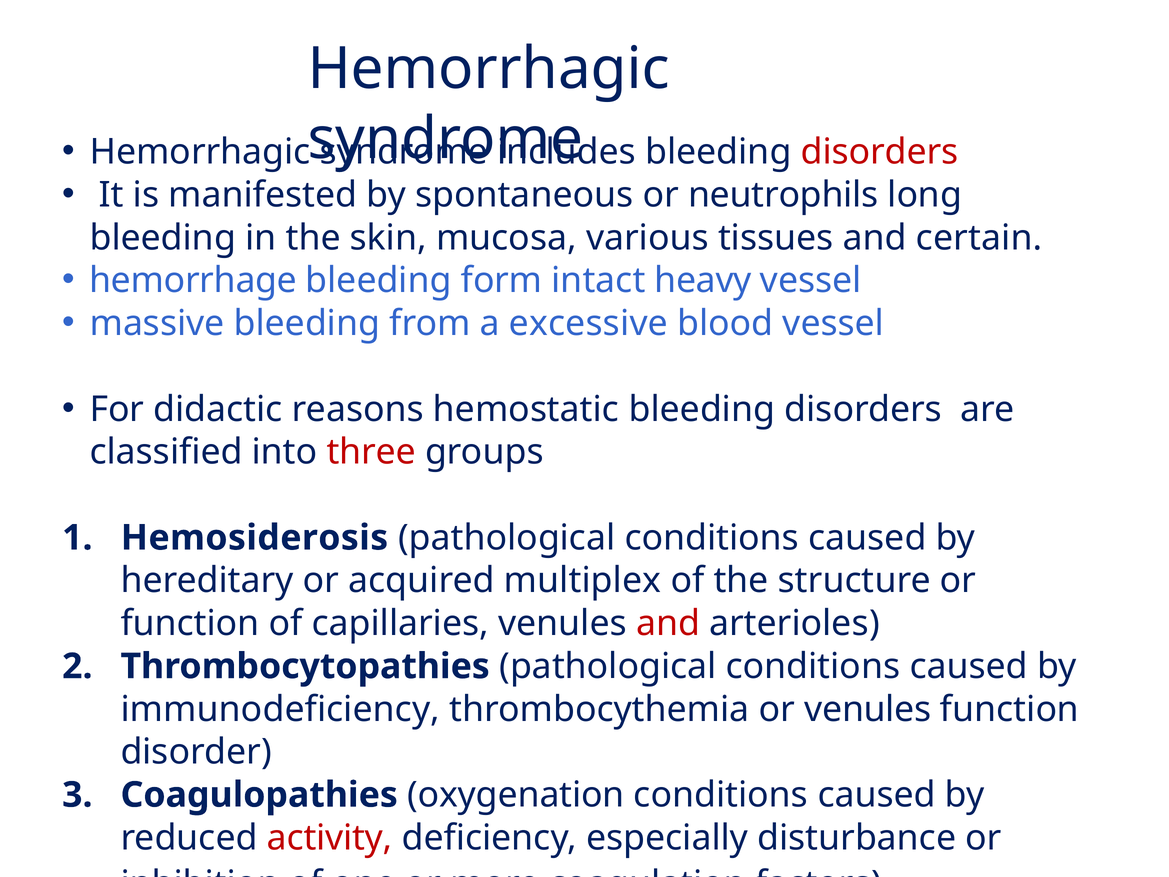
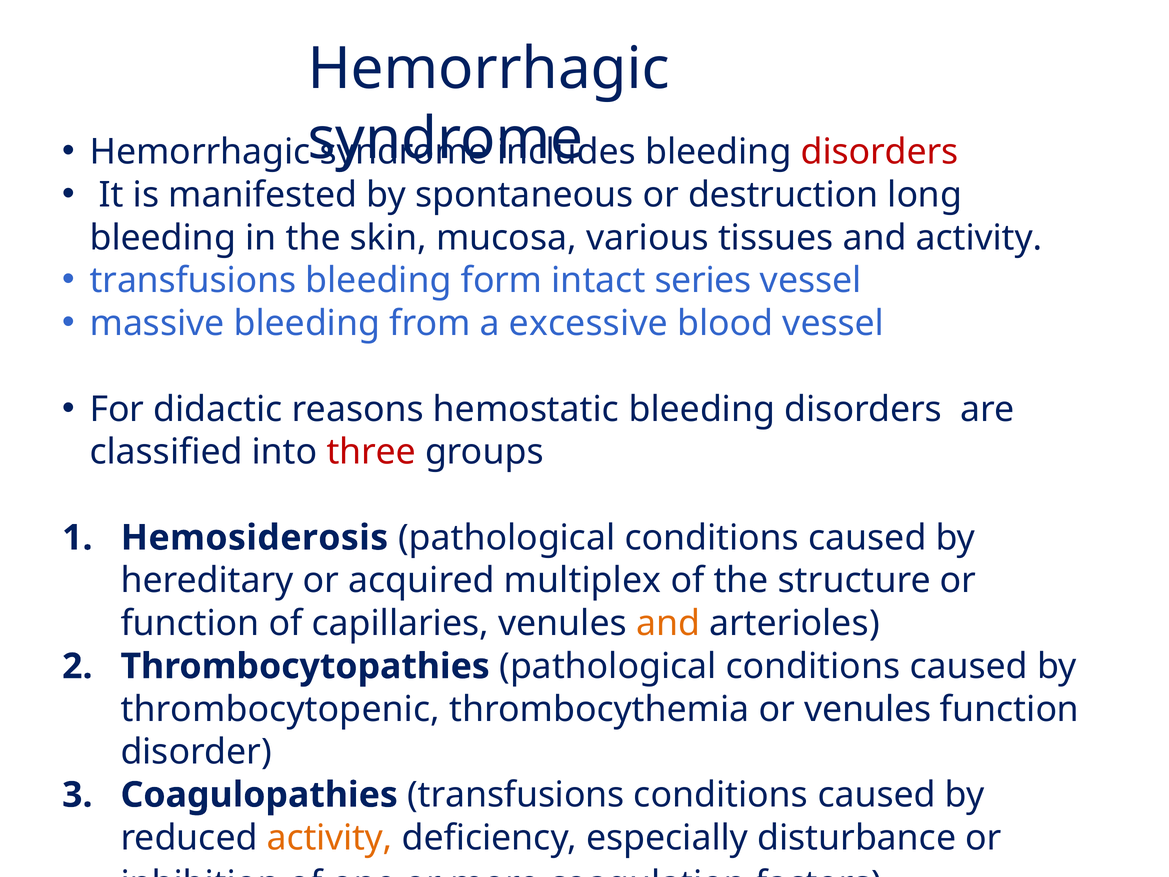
neutrophils: neutrophils -> destruction (783, 195)
and certain: certain -> activity (979, 238)
hemorrhage: hemorrhage -> transfusions (193, 281)
heavy: heavy -> series (703, 281)
and colour: red -> orange (668, 623)
immunodeficiency: immunodeficiency -> thrombocytopenic (280, 709)
Coagulopathies oxygenation: oxygenation -> transfusions (516, 795)
activity colour: red -> orange (330, 838)
